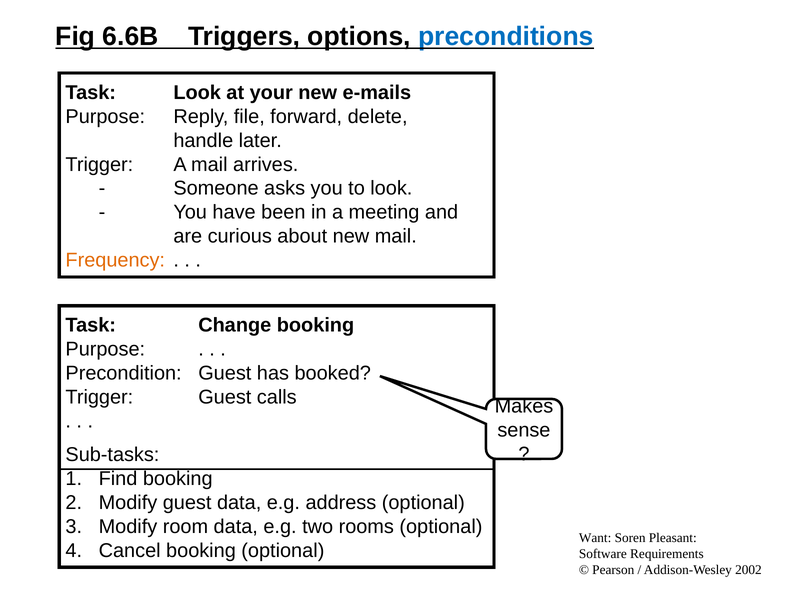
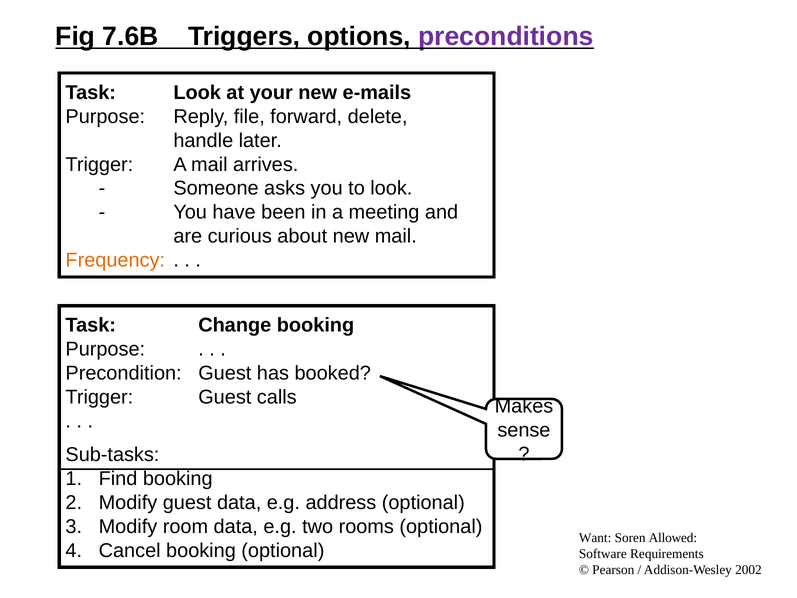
6.6B: 6.6B -> 7.6B (130, 37)
preconditions colour: blue -> purple (506, 37)
Pleasant: Pleasant -> Allowed (673, 538)
